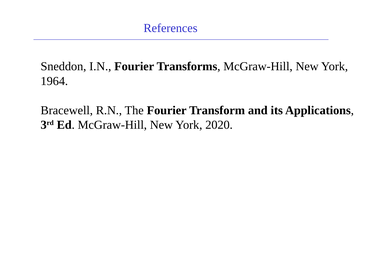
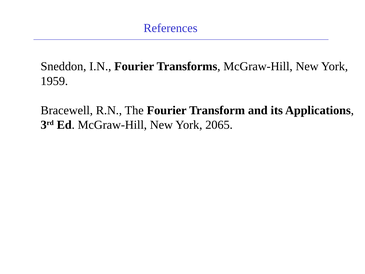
1964: 1964 -> 1959 (54, 81)
2020: 2020 -> 2065 (219, 125)
